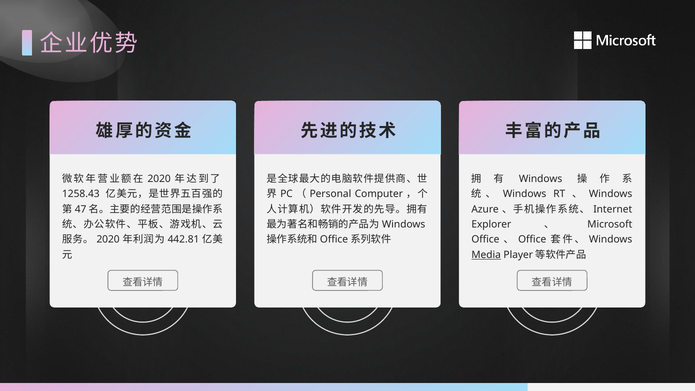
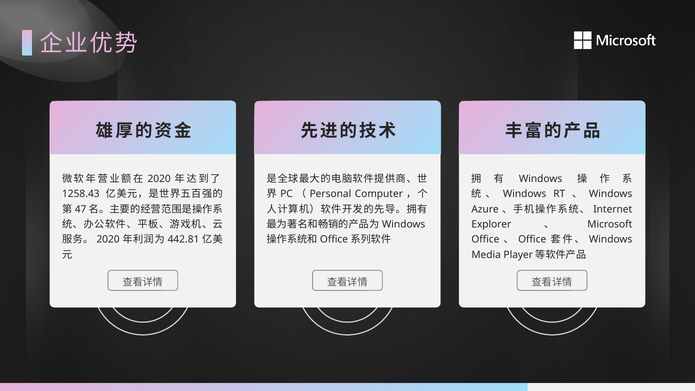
Media underline: present -> none (486, 255)
